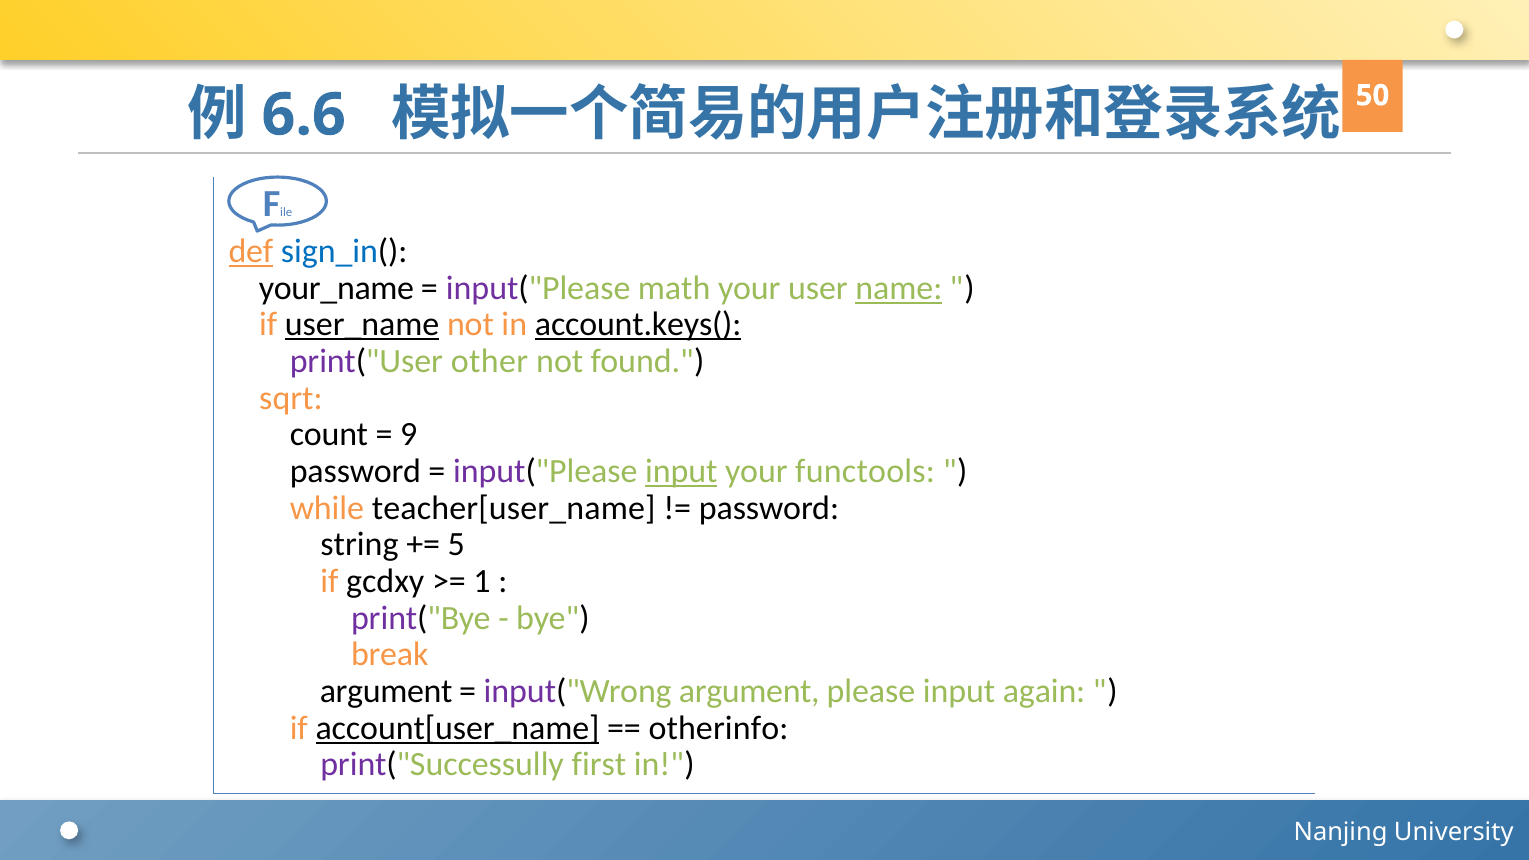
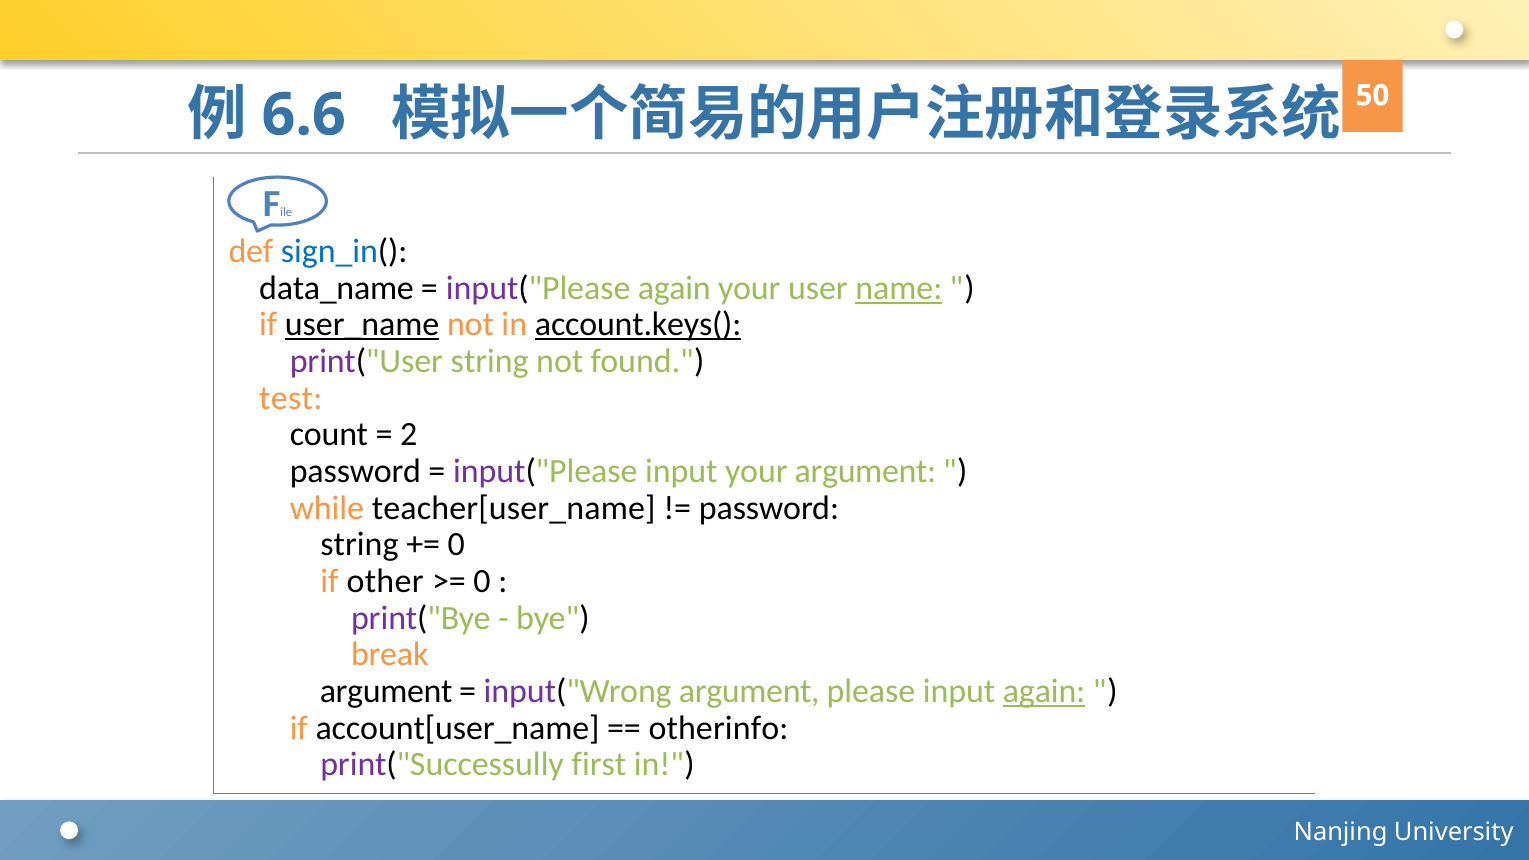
def underline: present -> none (251, 251)
your_name: your_name -> data_name (336, 288)
input("Please math: math -> again (674, 288)
print("User other: other -> string (490, 361)
sqrt: sqrt -> test (291, 398)
9: 9 -> 2 (409, 435)
input underline: present -> none (681, 471)
your functools: functools -> argument (865, 471)
5: 5 -> 0 (456, 545)
gcdxy: gcdxy -> other (385, 581)
1: 1 -> 0 (482, 581)
again underline: none -> present (1044, 691)
account[user_name underline: present -> none (458, 728)
